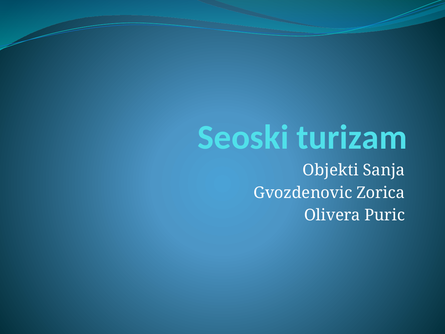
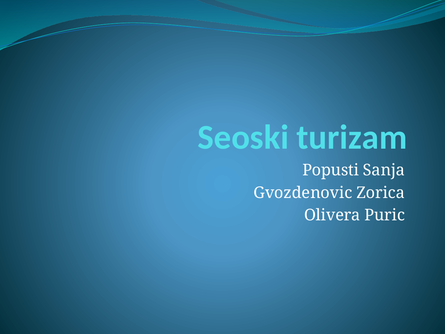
Objekti: Objekti -> Popusti (331, 170)
